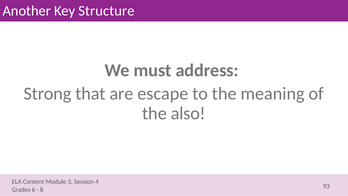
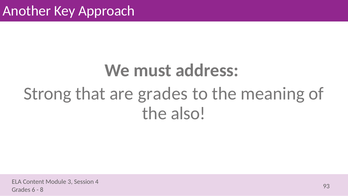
Structure: Structure -> Approach (107, 11)
are escape: escape -> grades (163, 94)
